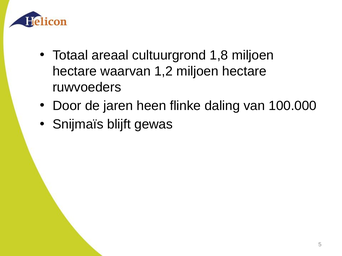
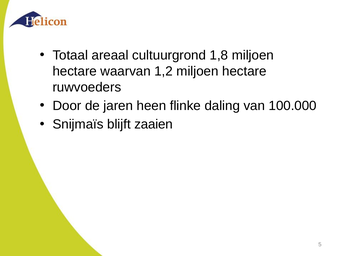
gewas: gewas -> zaaien (154, 125)
